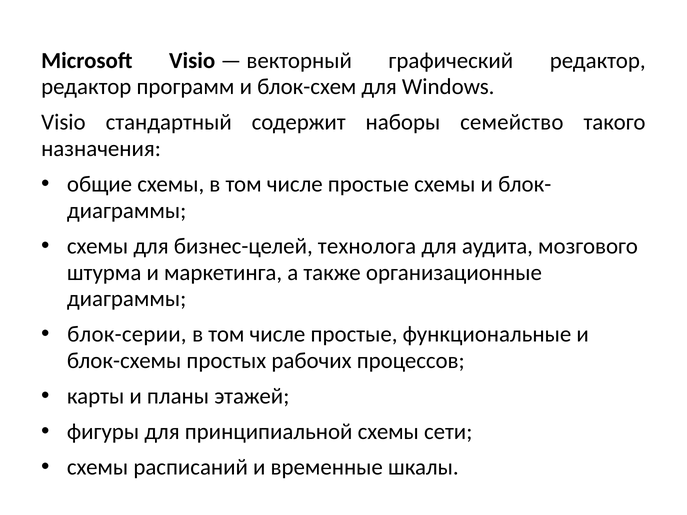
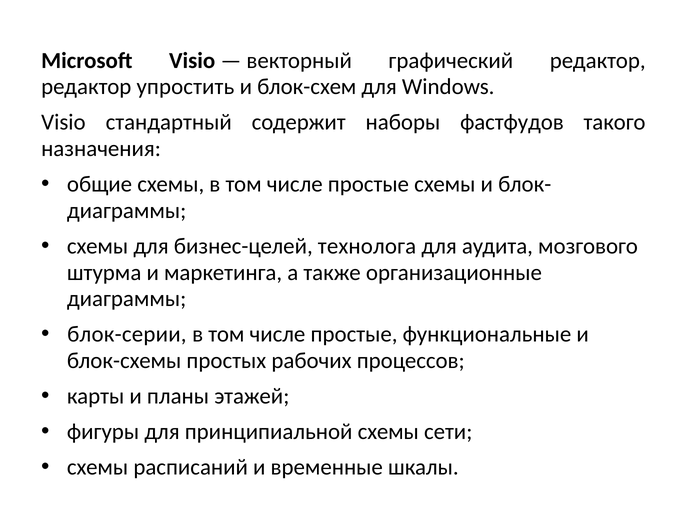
программ: программ -> упростить (185, 87)
семейство: семейство -> фастфудов (512, 122)
